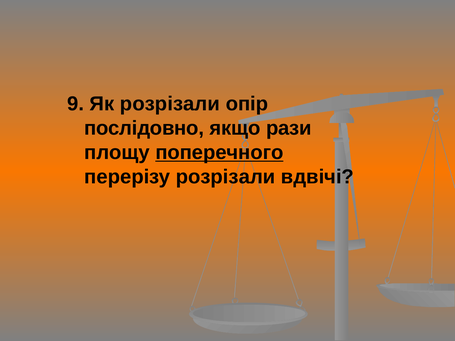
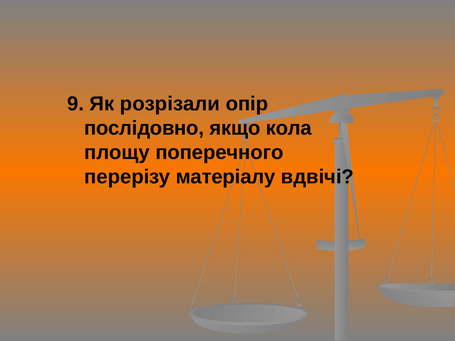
рази: рази -> кола (289, 128)
поперечного underline: present -> none (219, 153)
перерізу розрізали: розрізали -> матеріалу (226, 177)
